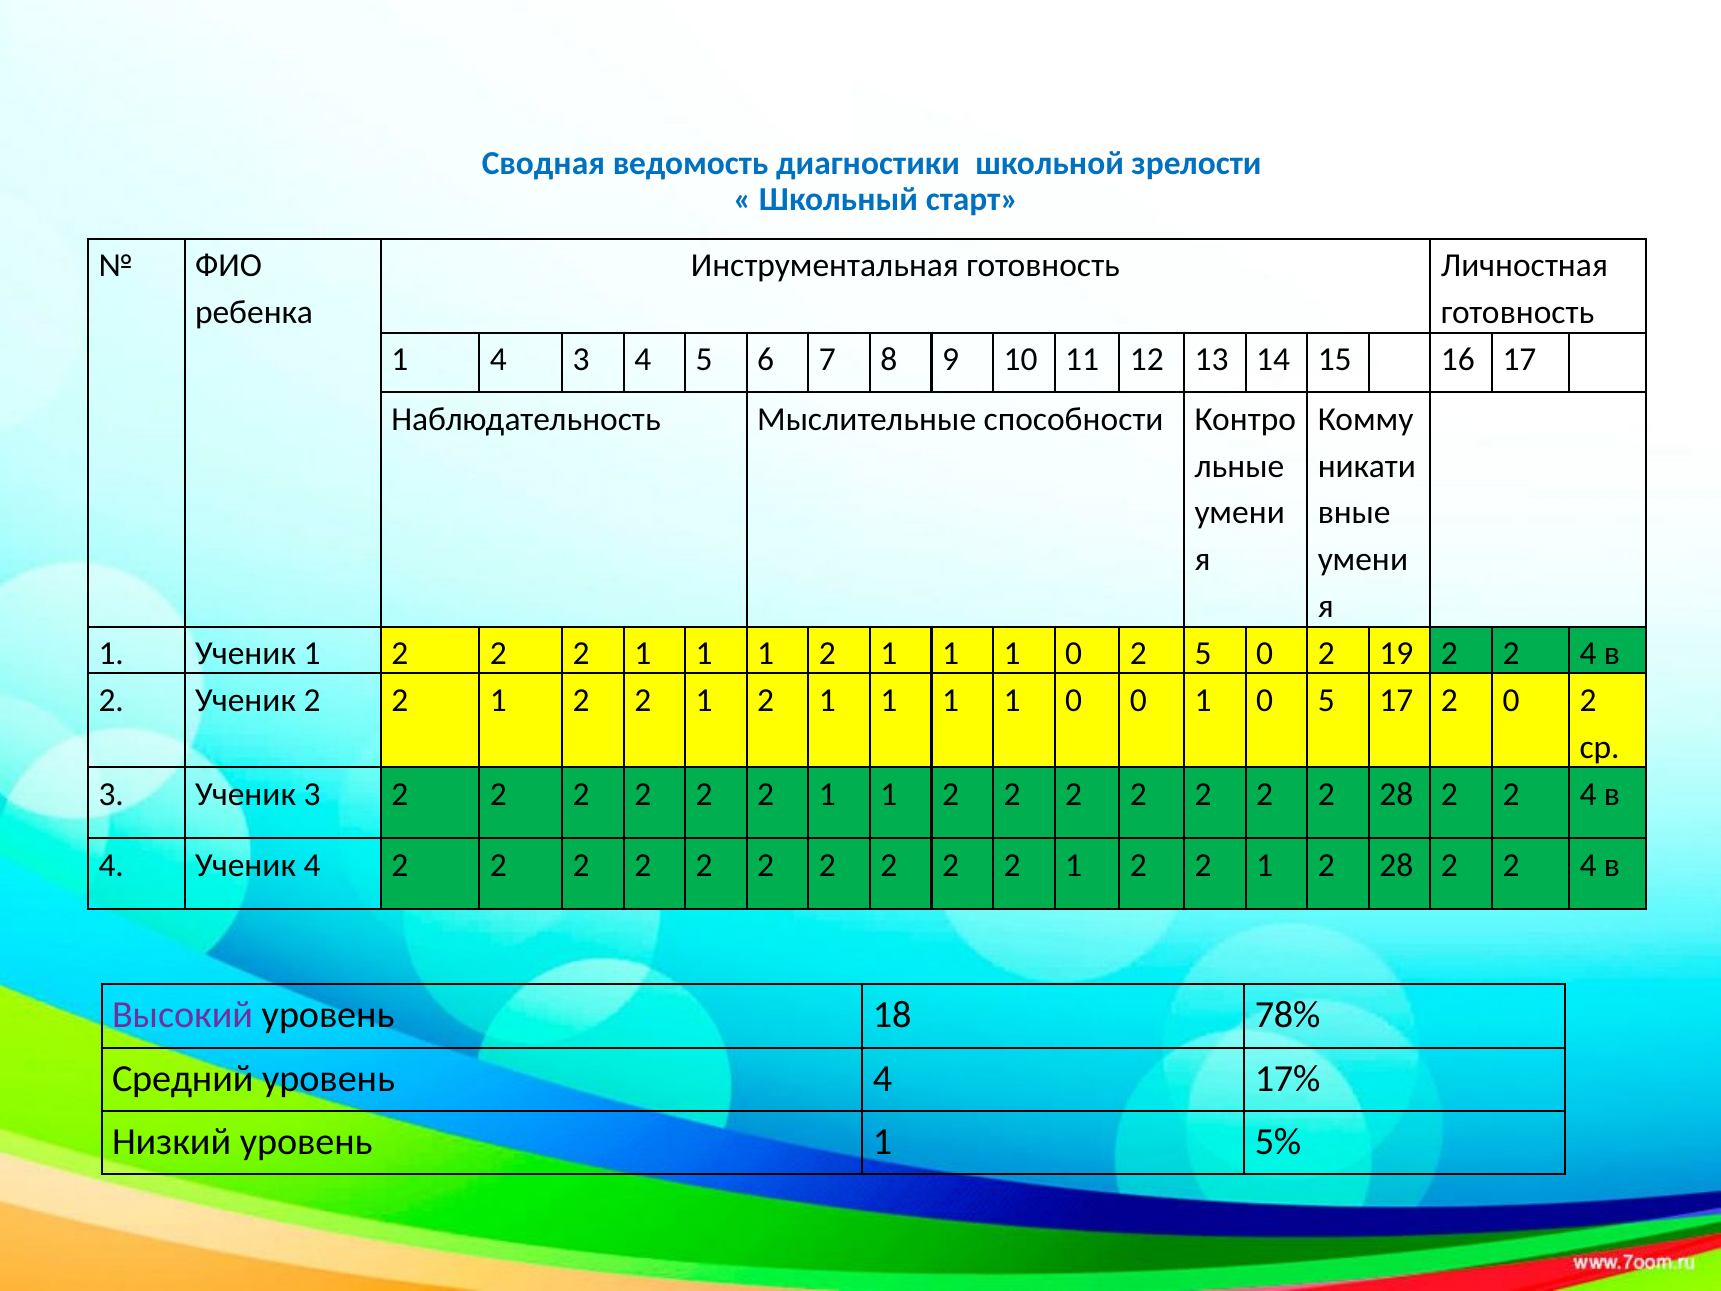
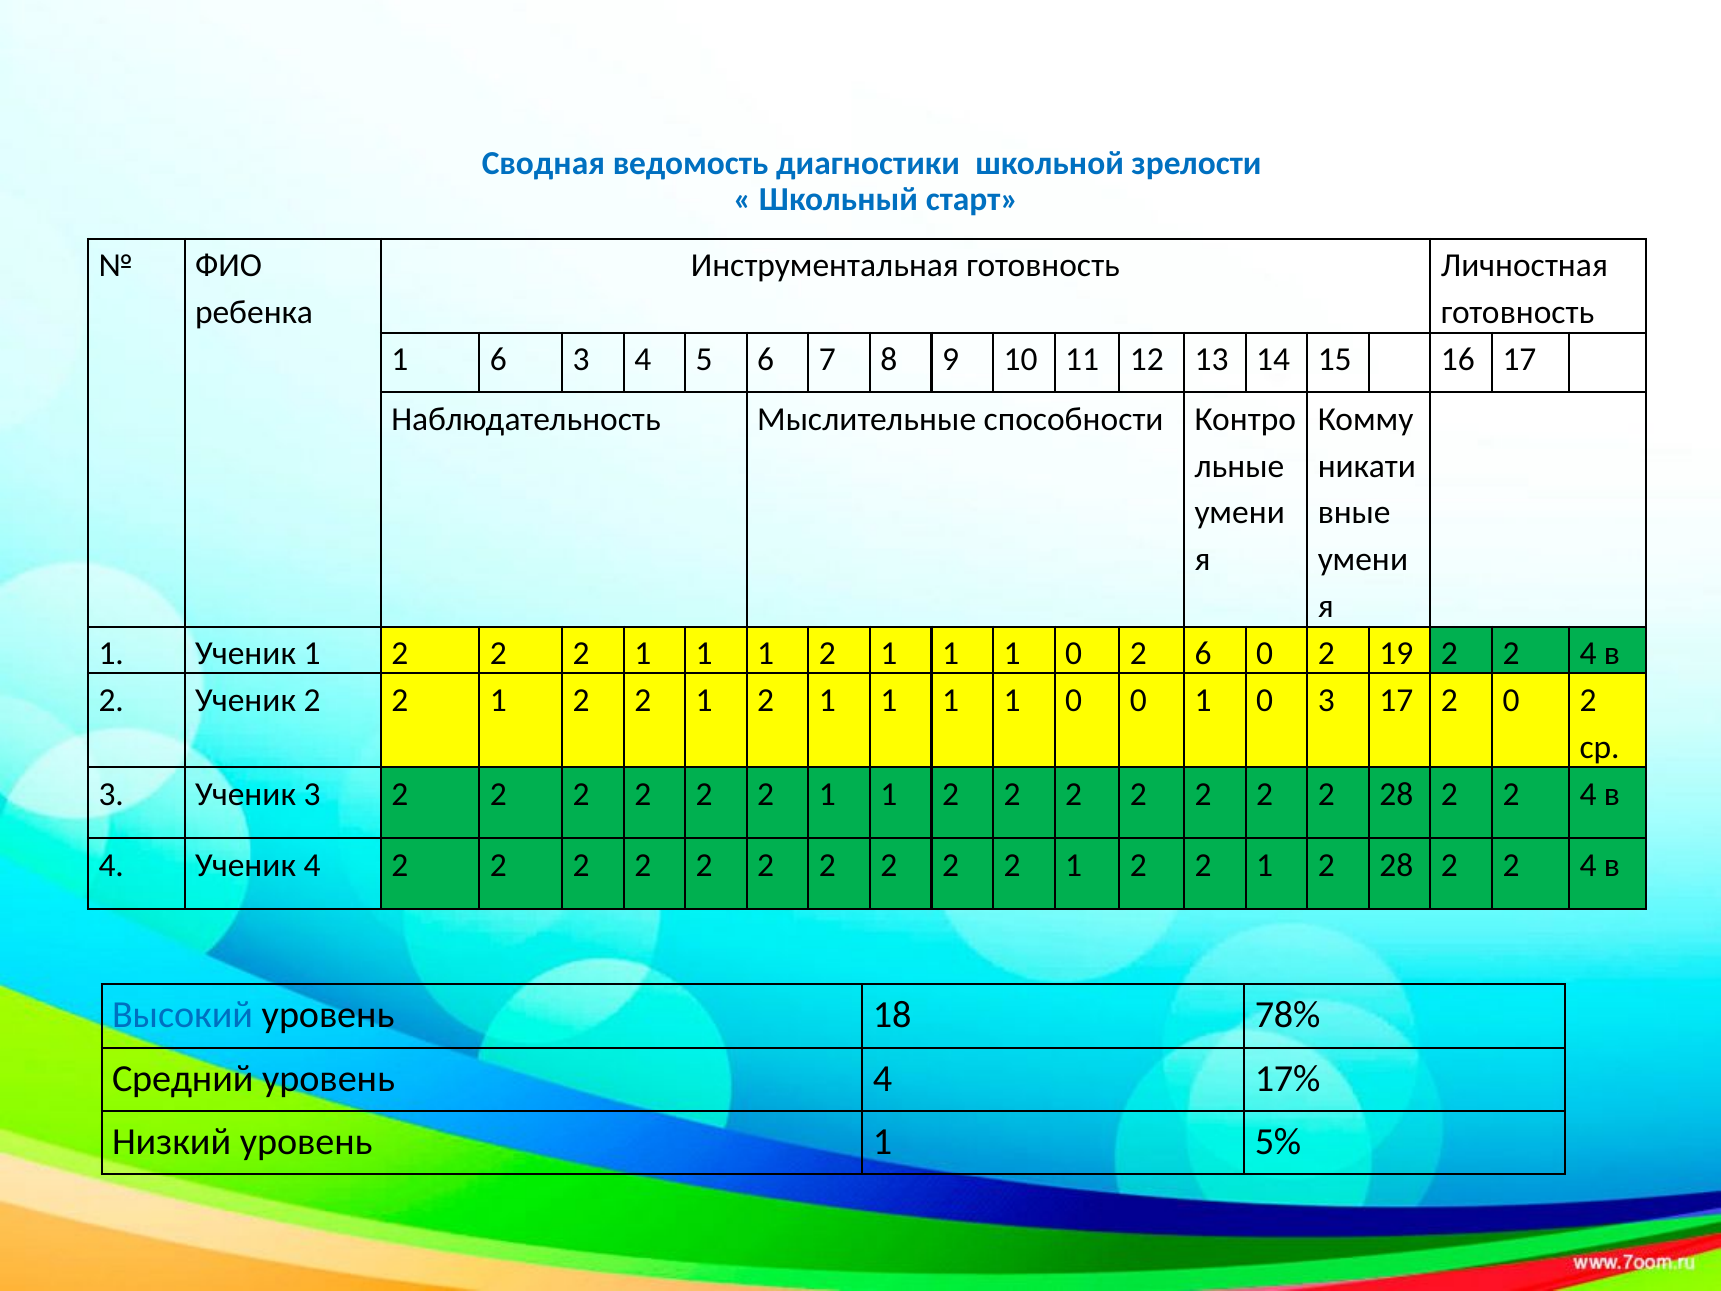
1 4: 4 -> 6 (498, 359)
2 5: 5 -> 6 (1203, 653)
0 5: 5 -> 3 (1326, 700)
Высокий colour: purple -> blue (183, 1015)
